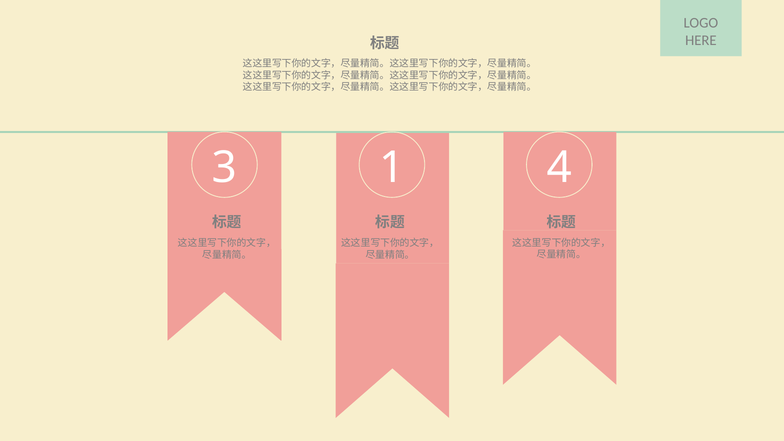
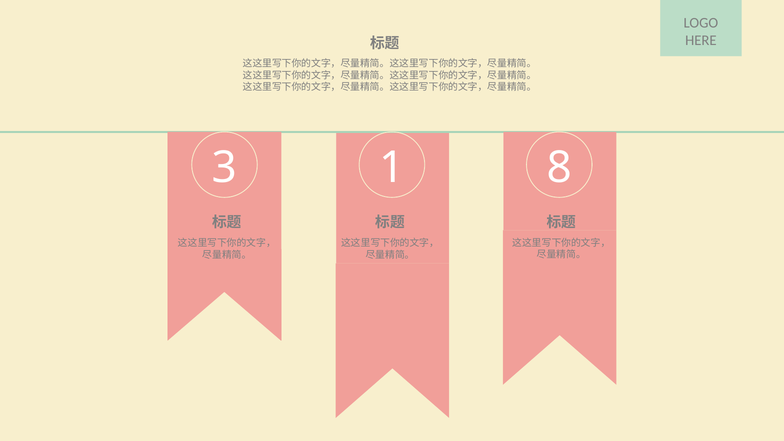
4: 4 -> 8 (559, 168)
